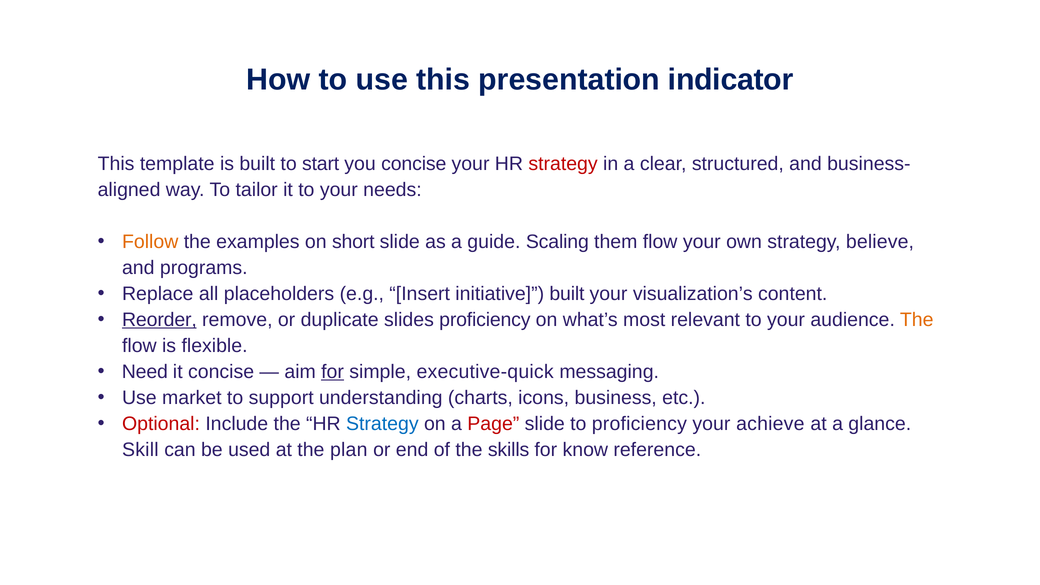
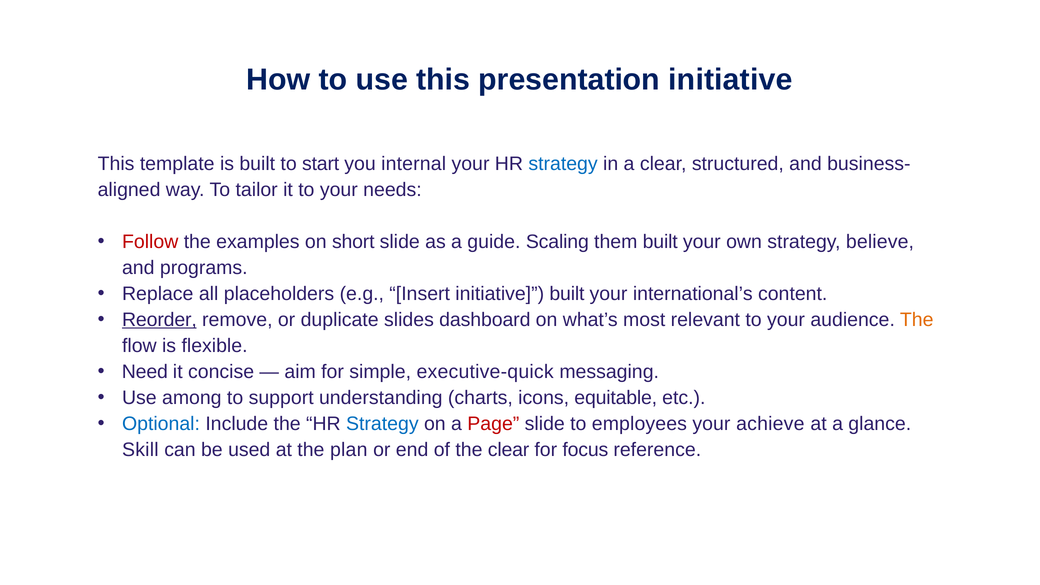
presentation indicator: indicator -> initiative (730, 80)
you concise: concise -> internal (414, 164)
strategy colour: red -> blue (563, 164)
Follow colour: orange -> red (150, 242)
them flow: flow -> built (660, 242)
visualization’s: visualization’s -> international’s (693, 294)
slides proficiency: proficiency -> dashboard (485, 320)
for underline: present -> none (333, 372)
market: market -> among (192, 398)
business: business -> equitable (616, 398)
Optional colour: red -> blue (161, 424)
to proficiency: proficiency -> employees (639, 424)
the skills: skills -> clear (509, 450)
know: know -> focus (585, 450)
